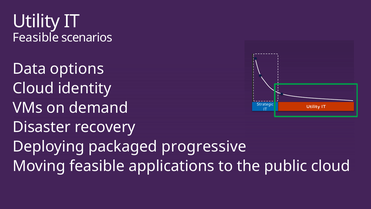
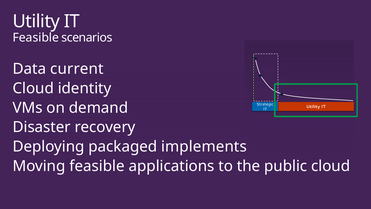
options: options -> current (77, 69)
progressive: progressive -> implements (204, 146)
